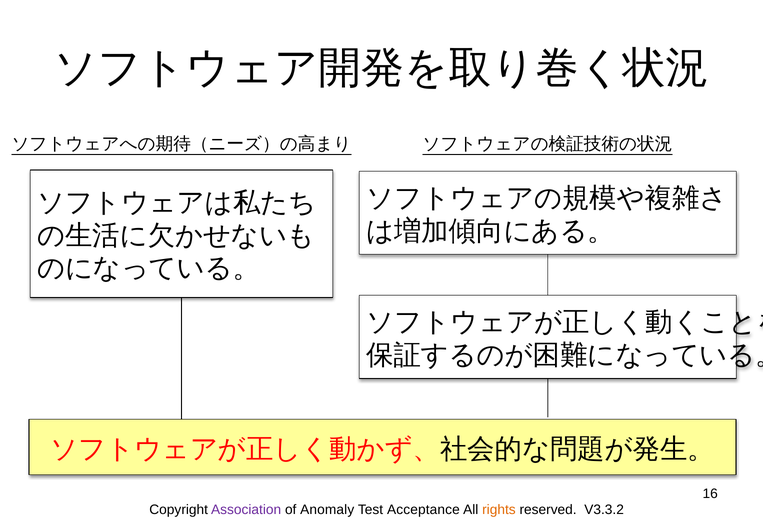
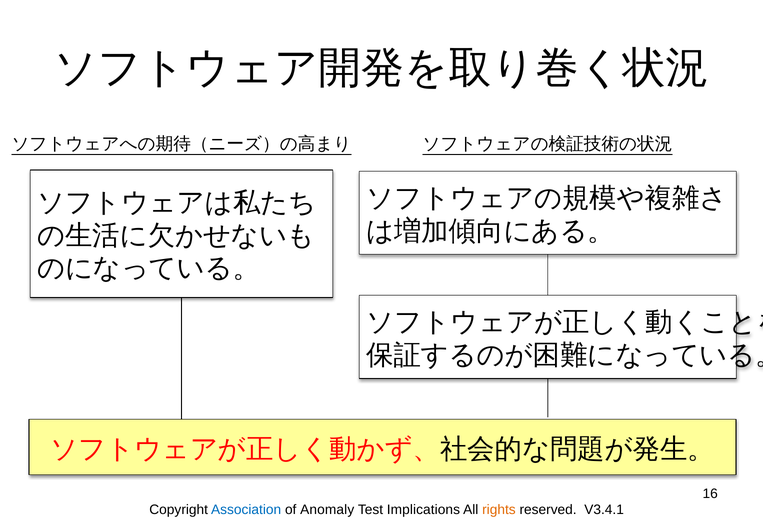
Association colour: purple -> blue (246, 510)
Acceptance: Acceptance -> Implications (423, 510)
V3.3.2: V3.3.2 -> V3.4.1 (604, 510)
